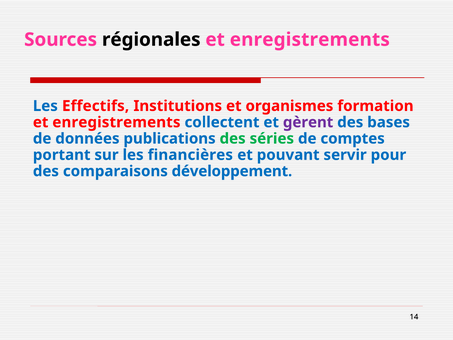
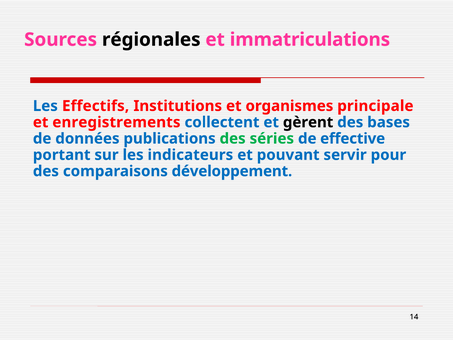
enregistrements: enregistrements -> immatriculations (310, 40)
formation: formation -> principale (375, 106)
gèrent colour: purple -> black (308, 122)
comptes: comptes -> effective (353, 138)
financières: financières -> indicateurs (190, 155)
